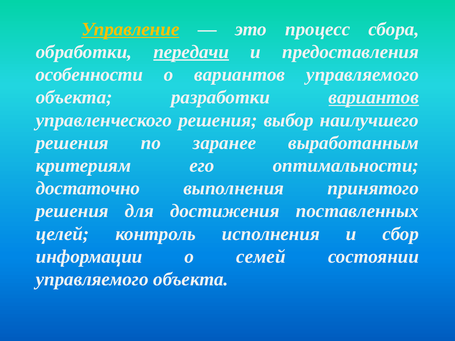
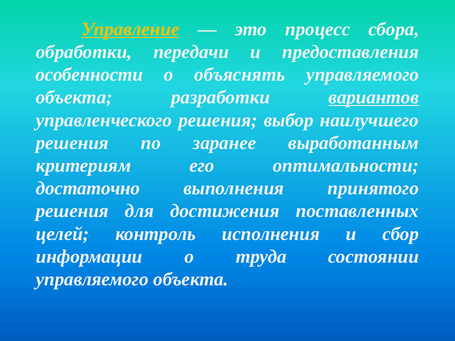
передачи underline: present -> none (191, 52)
о вариантов: вариантов -> объяснять (240, 75)
семей: семей -> труда (261, 257)
